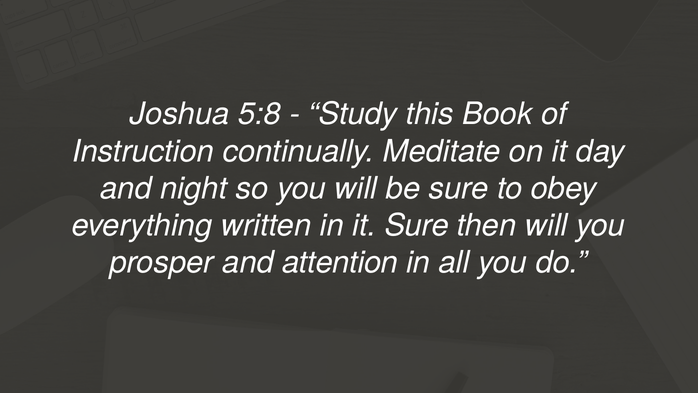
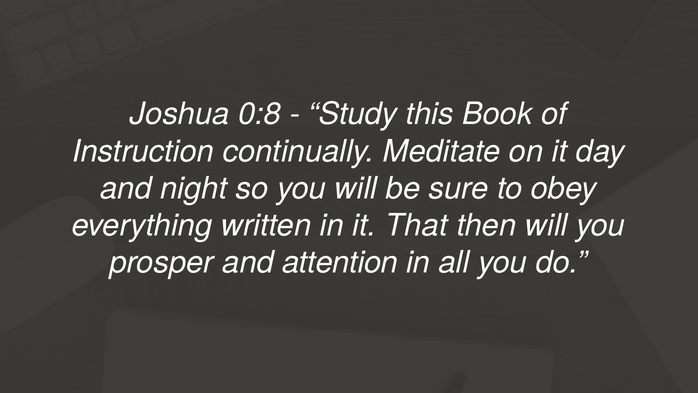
5:8: 5:8 -> 0:8 (260, 114)
it Sure: Sure -> That (416, 225)
